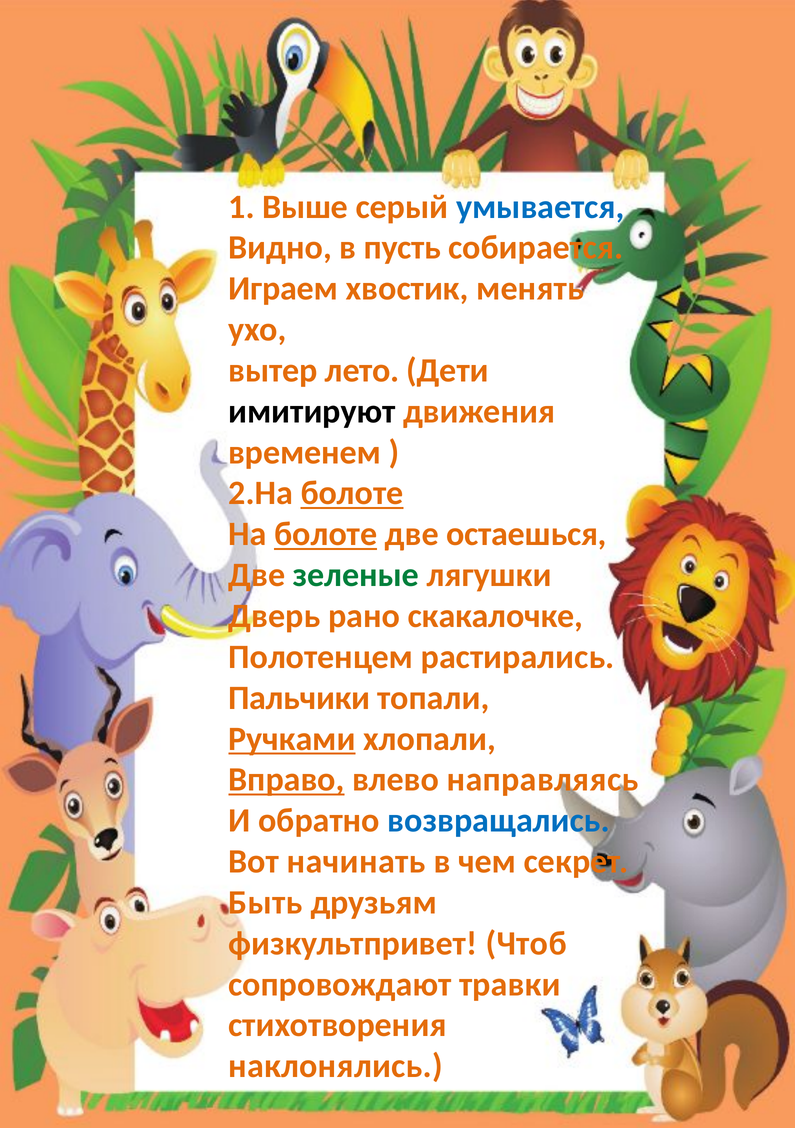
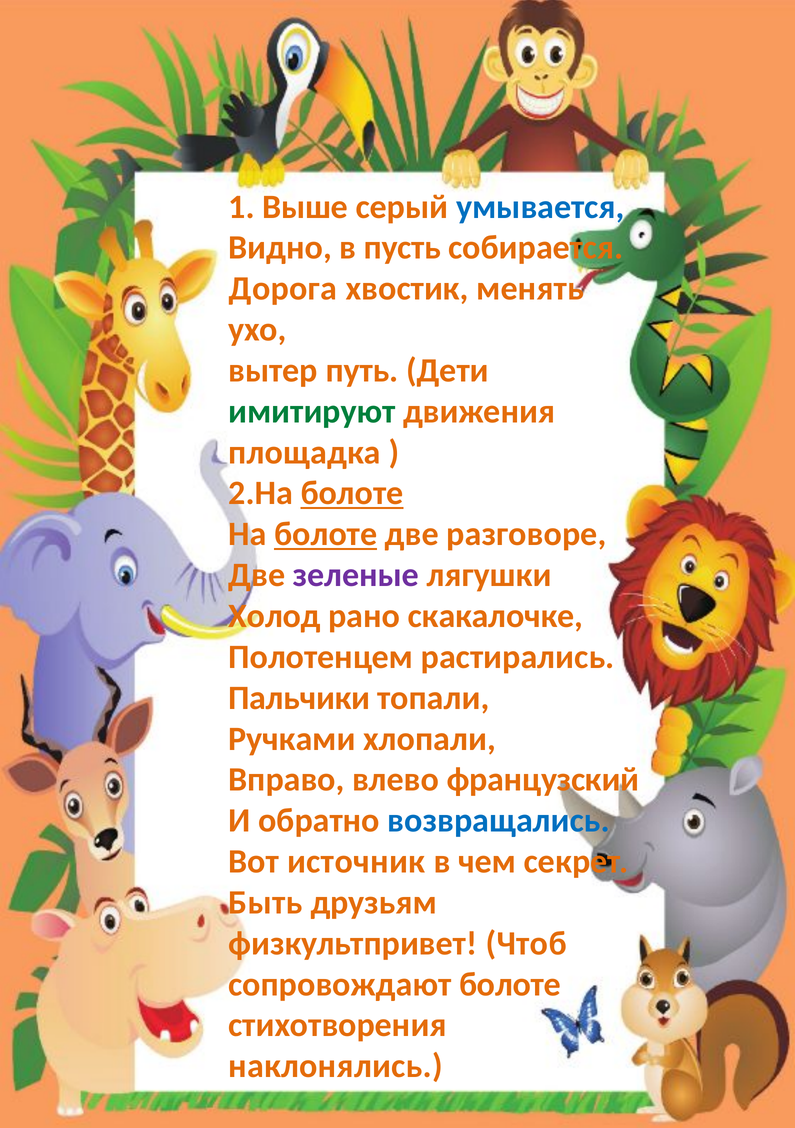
Играем: Играем -> Дорога (283, 289)
лето: лето -> путь (362, 370)
имитируют colour: black -> green (312, 411)
временем: временем -> площадка (305, 452)
остаешься: остаешься -> разговоре (526, 534)
зеленые colour: green -> purple (356, 575)
Дверь: Дверь -> Холод (275, 616)
Ручками underline: present -> none (292, 739)
Вправо underline: present -> none (286, 780)
направляясь: направляясь -> французский (543, 780)
начинать: начинать -> источник (356, 862)
сопровождают травки: травки -> болоте (510, 984)
